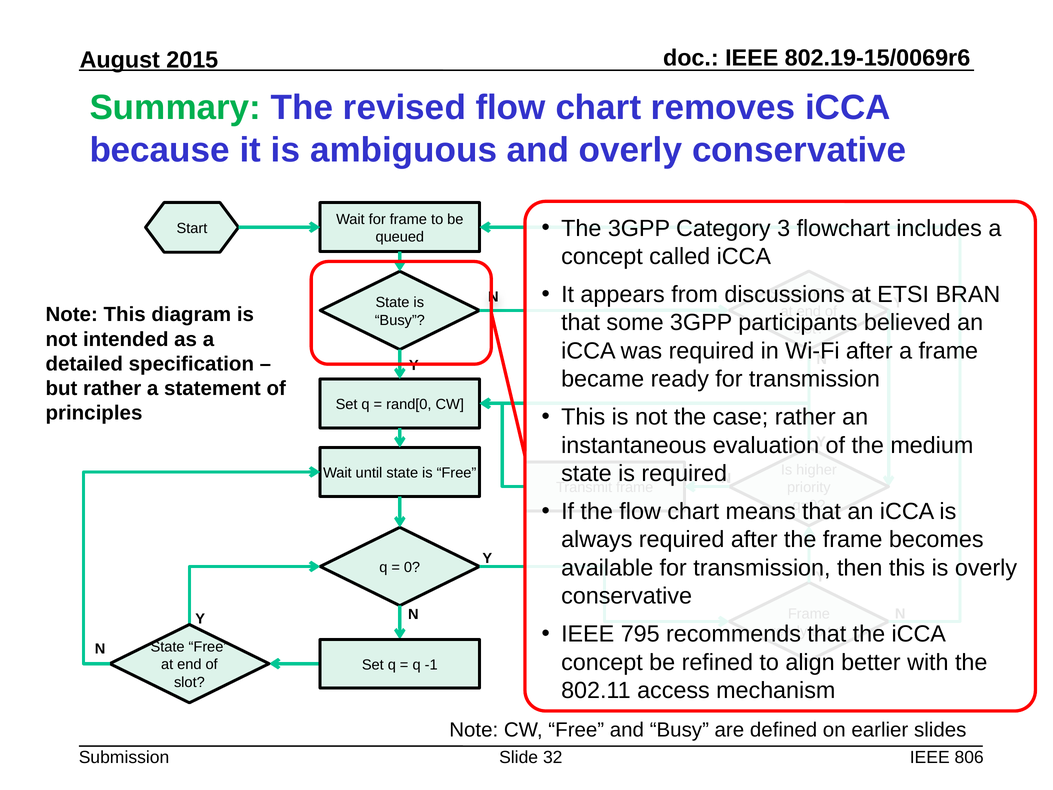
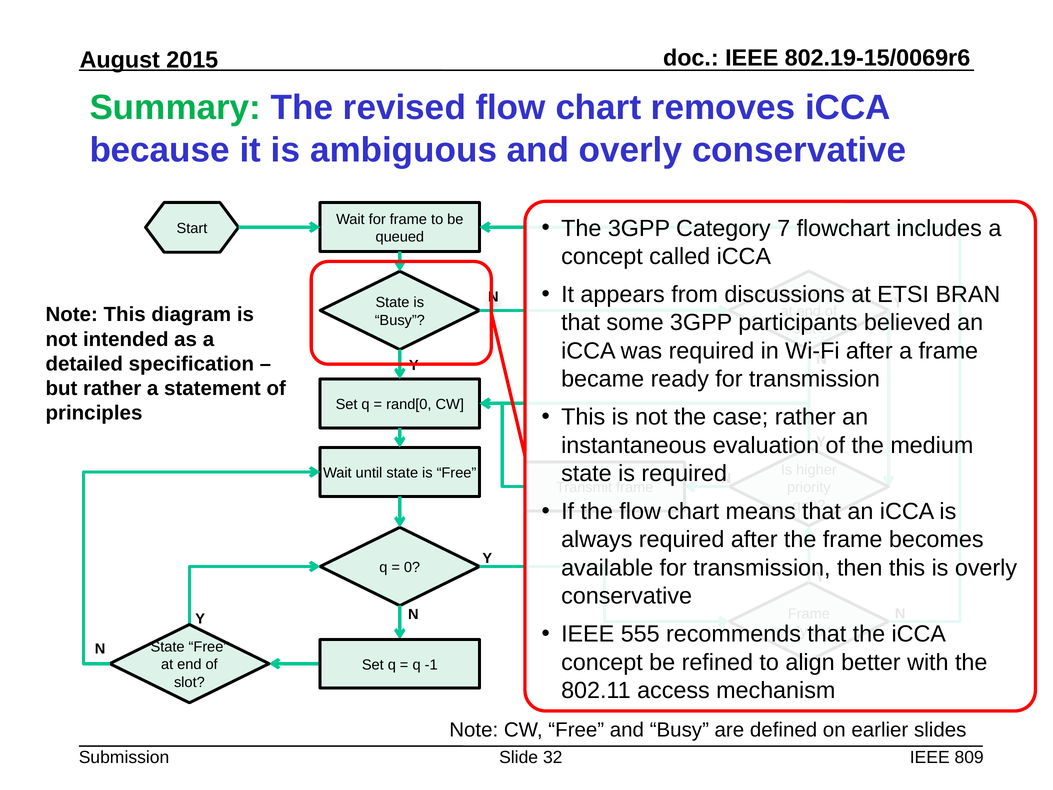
3: 3 -> 7 (784, 228)
795: 795 -> 555 (640, 634)
806: 806 -> 809 (969, 757)
